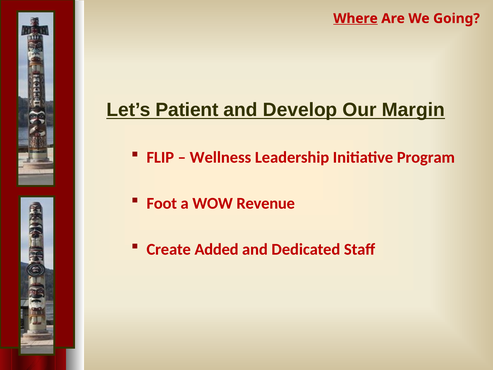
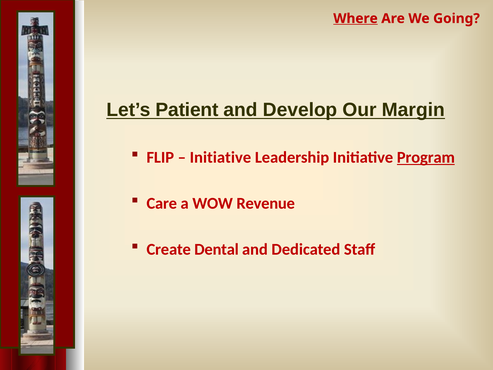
Wellness: Wellness -> Initiative (220, 157)
Program underline: none -> present (426, 157)
Foot: Foot -> Care (162, 203)
Added: Added -> Dental (217, 249)
